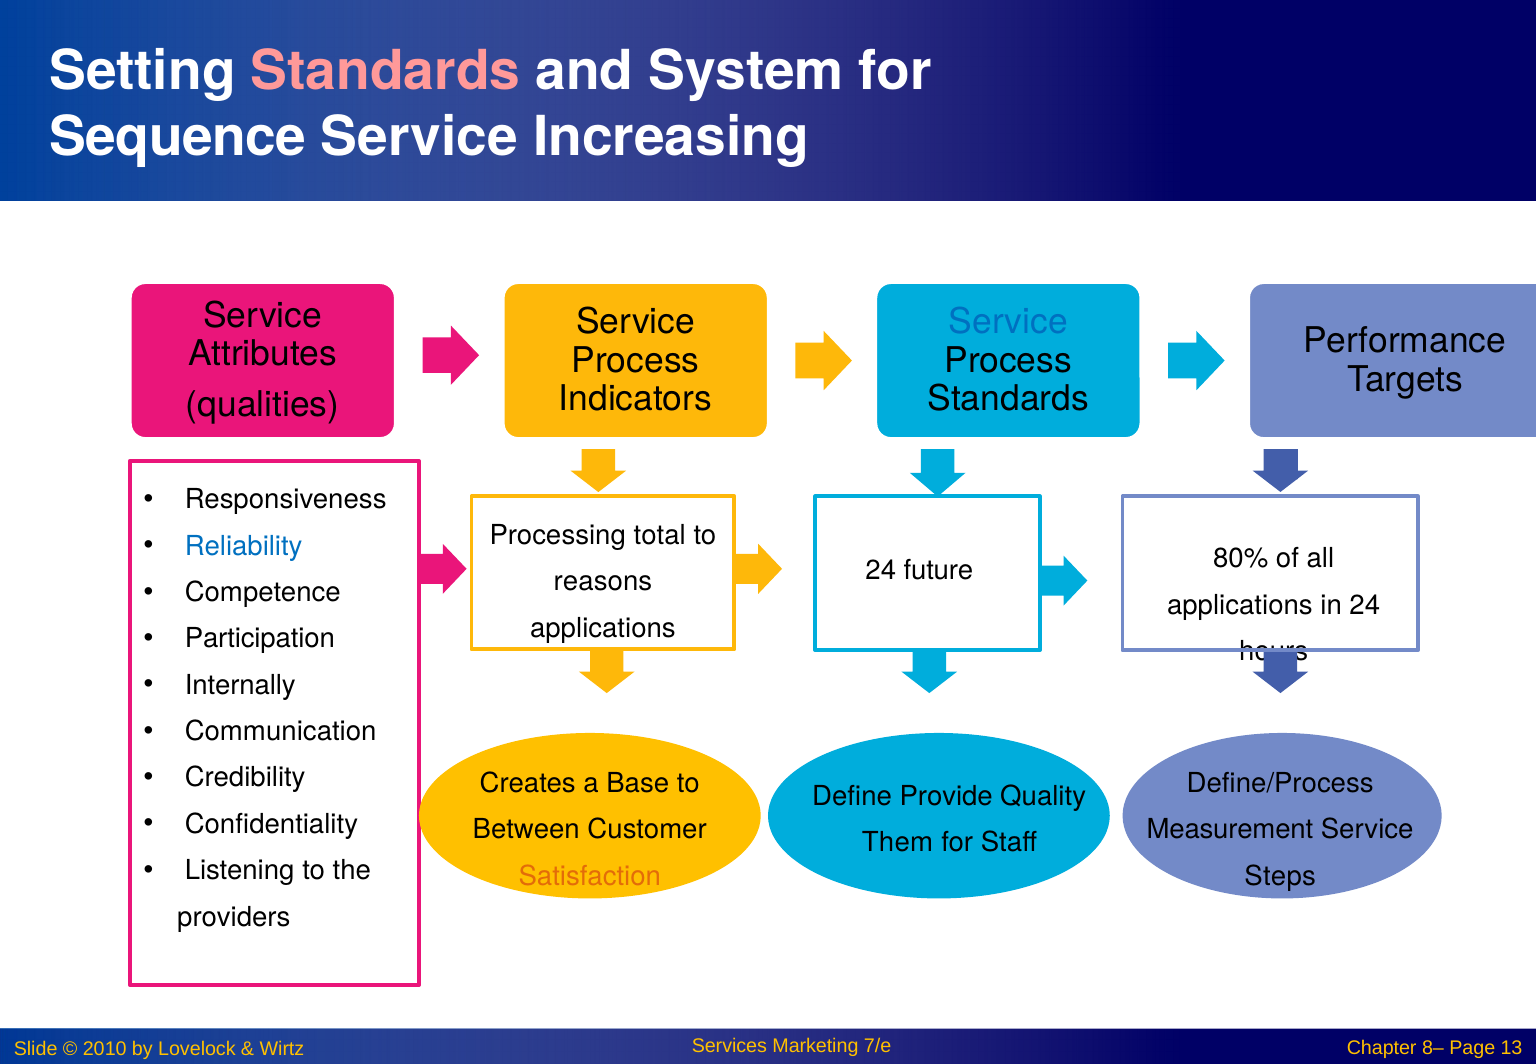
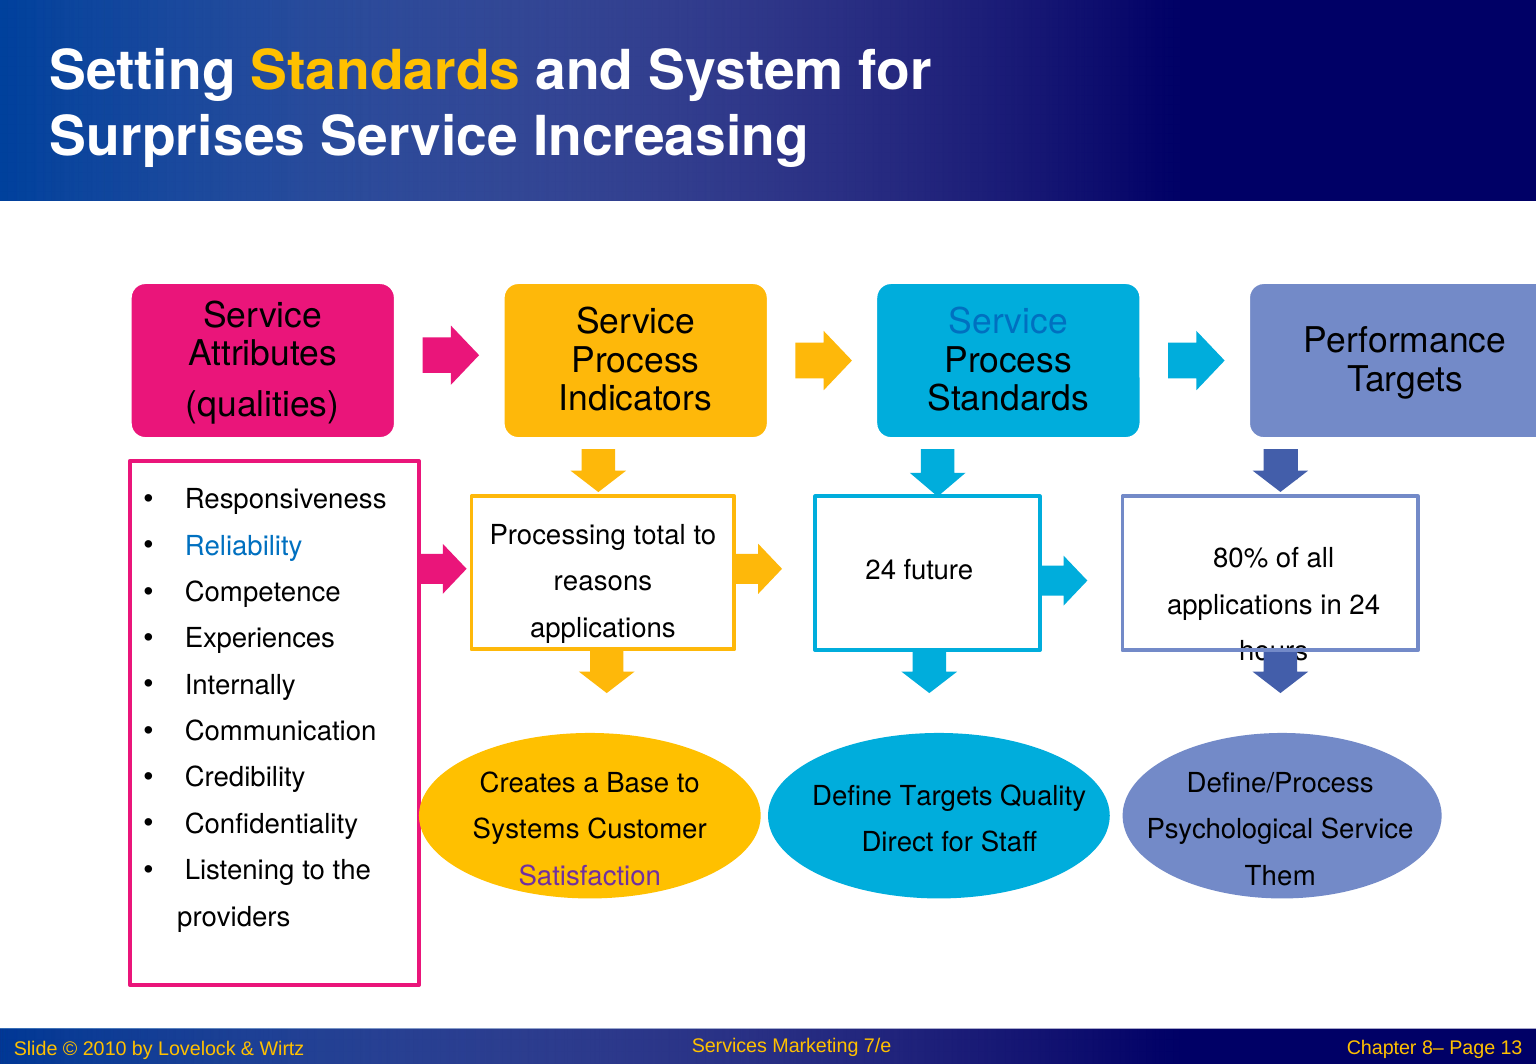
Standards colour: pink -> yellow (386, 71)
Sequence: Sequence -> Surprises (177, 137)
Participation: Participation -> Experiences (260, 639)
Define Provide: Provide -> Targets (946, 796)
Between: Between -> Systems (526, 830)
Measurement: Measurement -> Psychological (1230, 830)
Them: Them -> Direct (898, 842)
Satisfaction colour: orange -> purple (590, 876)
Steps: Steps -> Them (1280, 876)
